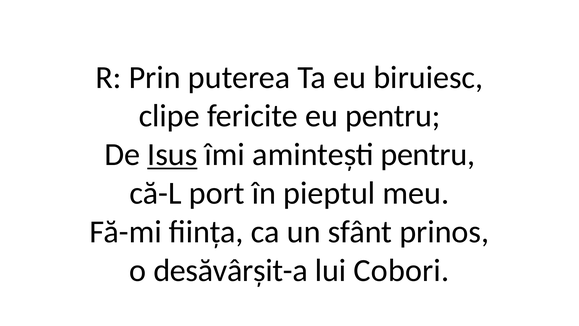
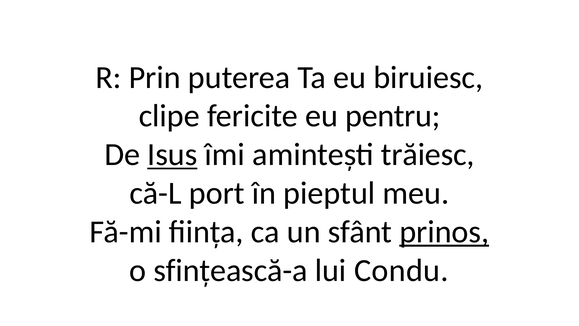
amintești pentru: pentru -> trăiesc (428, 154)
prinos underline: none -> present (444, 232)
desăvârșit-a: desăvârșit-a -> sfințească-a (230, 270)
Cobori: Cobori -> Condu (401, 270)
